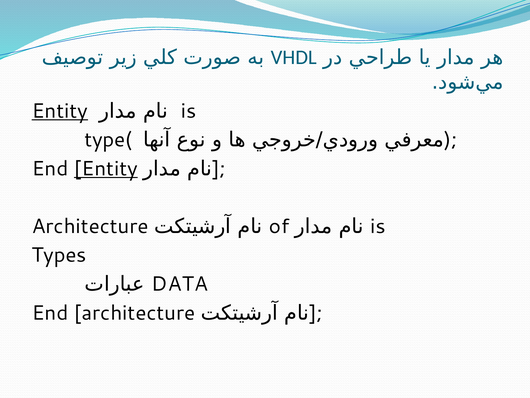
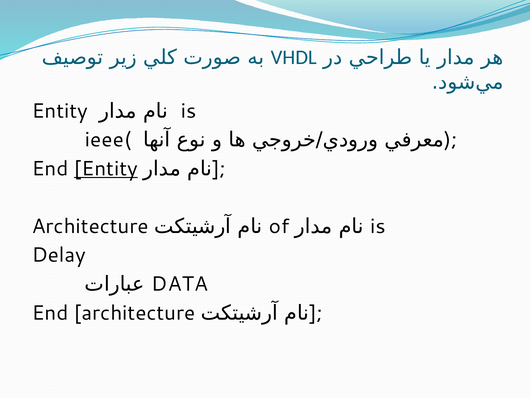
Entity underline: present -> none (60, 111)
type(: type( -> ieee( (108, 140)
Types: Types -> Delay (59, 255)
